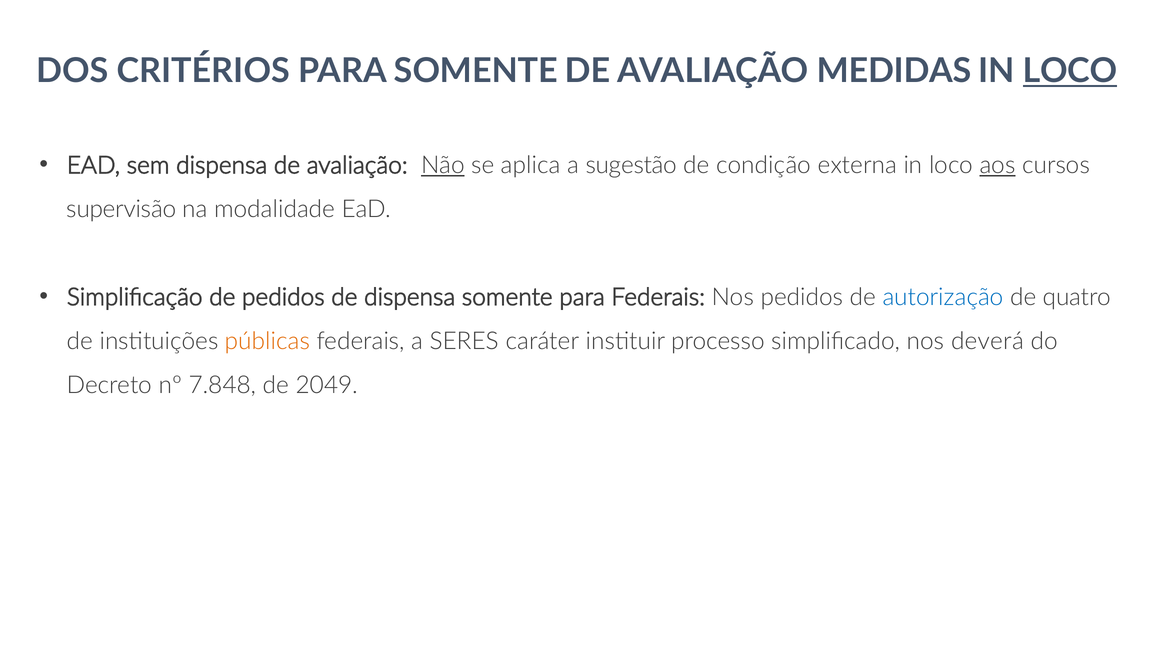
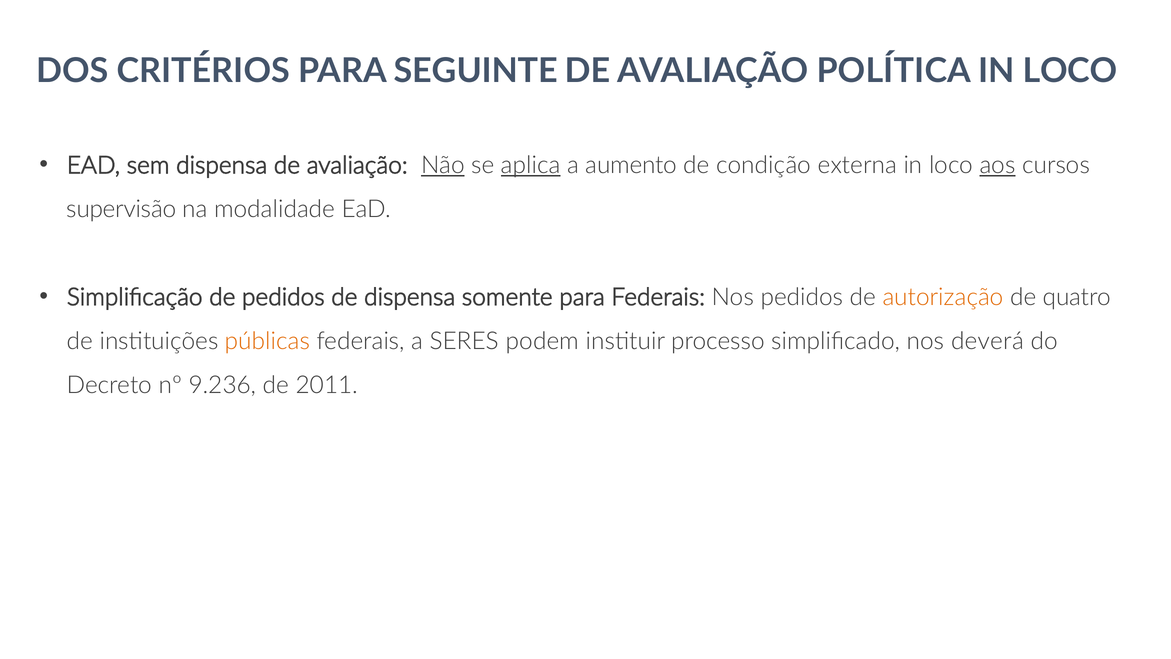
PARA SOMENTE: SOMENTE -> SEGUINTE (476, 71)
MEDIDAS: MEDIDAS -> POLÍTICA (894, 71)
LOCO underline: present -> none (1070, 71)
aplica underline: none -> present (531, 165)
sugestão: sugestão -> aumento (631, 165)
autorização colour: blue -> orange (943, 297)
caráter: caráter -> podem (542, 341)
7.848: 7.848 -> 9.236 (222, 385)
2049: 2049 -> 2011 (327, 385)
